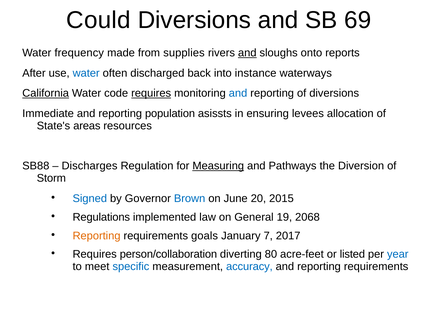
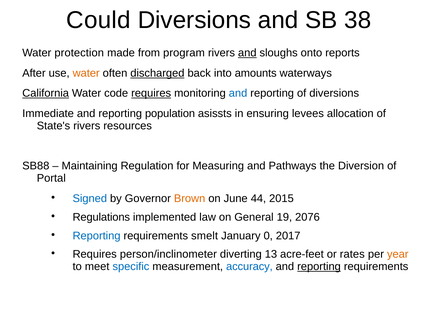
69: 69 -> 38 (358, 20)
frequency: frequency -> protection (79, 53)
supplies: supplies -> program (184, 53)
water colour: blue -> orange (86, 73)
discharged underline: none -> present (157, 73)
instance: instance -> amounts (256, 73)
State's areas: areas -> rivers (87, 126)
Discharges: Discharges -> Maintaining (90, 166)
Measuring underline: present -> none (218, 166)
Storm: Storm -> Portal (51, 178)
Brown colour: blue -> orange (190, 198)
20: 20 -> 44 (258, 198)
2068: 2068 -> 2076 (307, 217)
Reporting colour: orange -> blue (97, 236)
goals: goals -> smelt (205, 236)
7: 7 -> 0 (268, 236)
person/collaboration: person/collaboration -> person/inclinometer (168, 254)
80: 80 -> 13 (271, 254)
listed: listed -> rates (352, 254)
year colour: blue -> orange (398, 254)
reporting underline: none -> present (319, 266)
